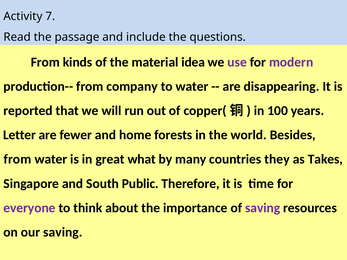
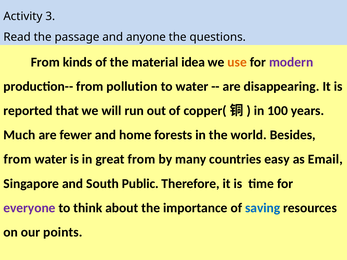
7: 7 -> 3 (50, 16)
include: include -> anyone (146, 37)
use colour: purple -> orange (237, 62)
company: company -> pollution (132, 87)
Letter: Letter -> Much (19, 135)
great what: what -> from (142, 159)
they: they -> easy (277, 159)
Takes: Takes -> Email (325, 159)
saving colour: purple -> blue (263, 208)
our saving: saving -> points (63, 232)
